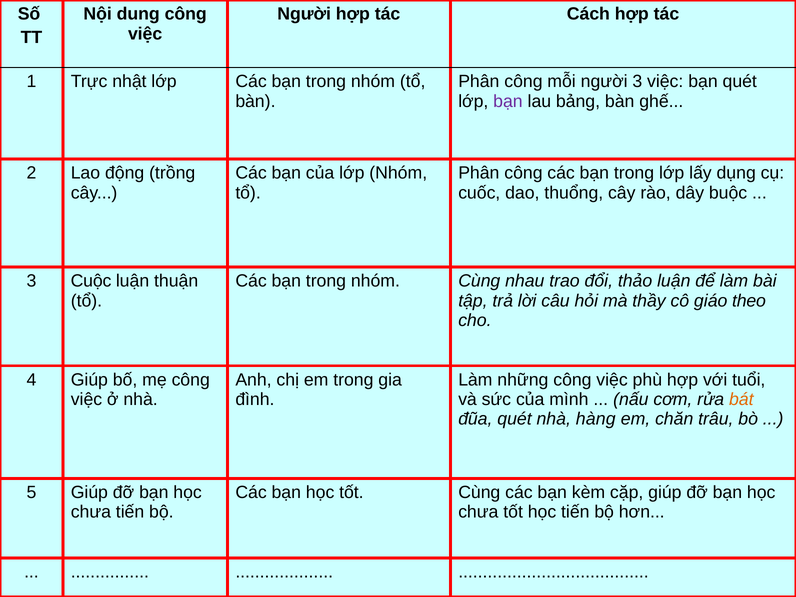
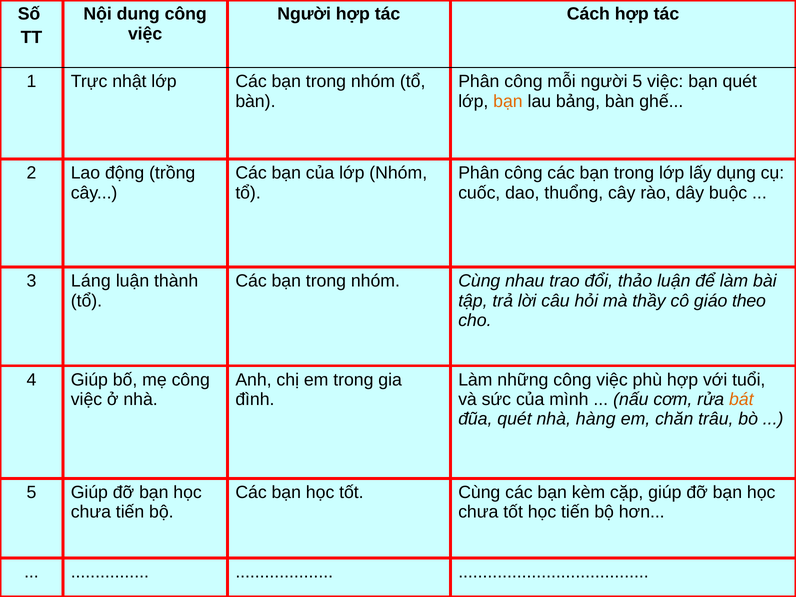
người 3: 3 -> 5 (637, 82)
bạn colour: purple -> orange (508, 101)
Cuộc: Cuộc -> Láng (91, 281)
thuận: thuận -> thành (176, 281)
